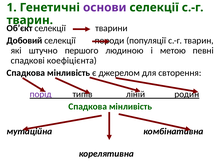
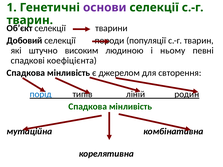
першого: першого -> високим (82, 51)
метою: метою -> ньому (173, 51)
порід colour: purple -> blue (41, 94)
